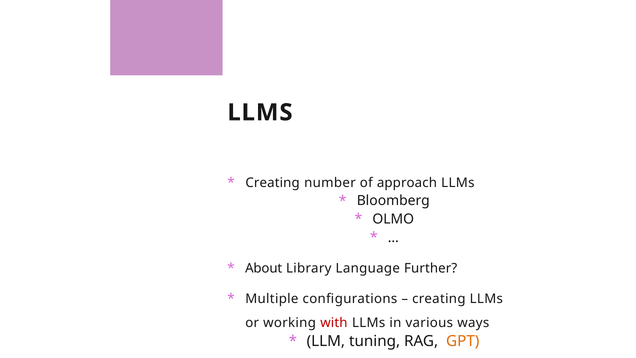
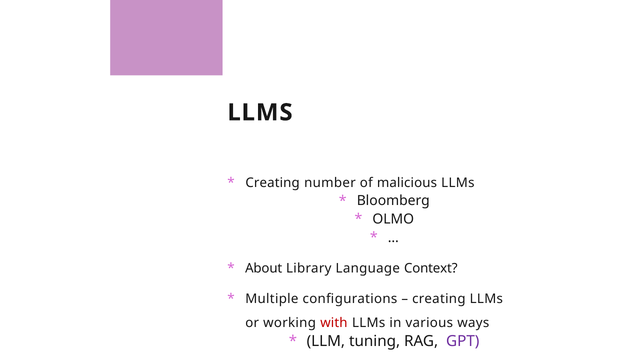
approach: approach -> malicious (407, 183)
Further: Further -> Context (431, 268)
GPT colour: orange -> purple (463, 341)
